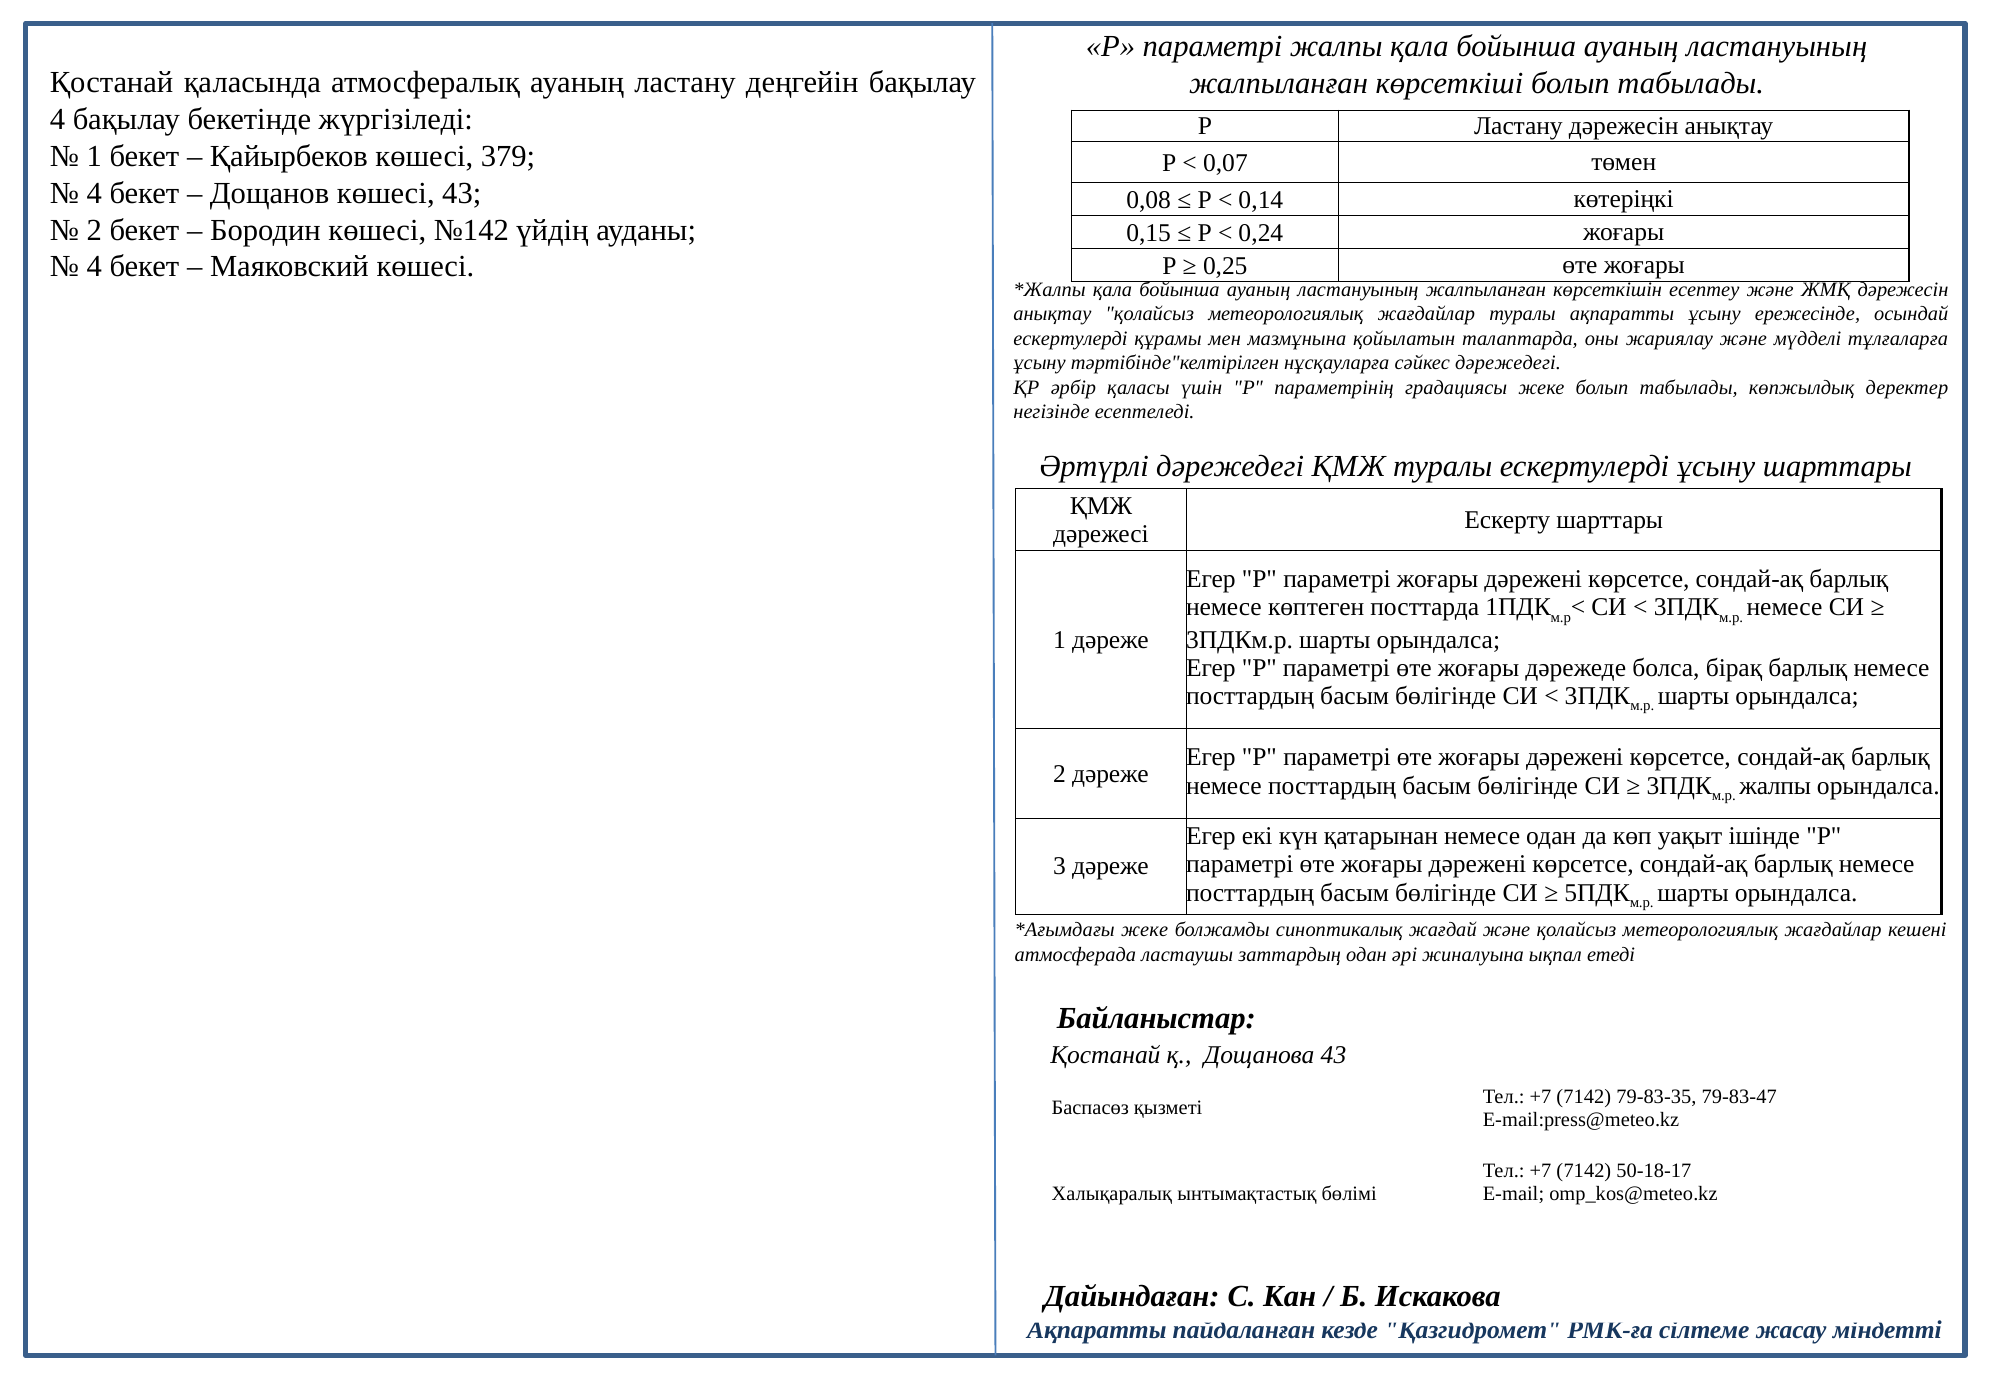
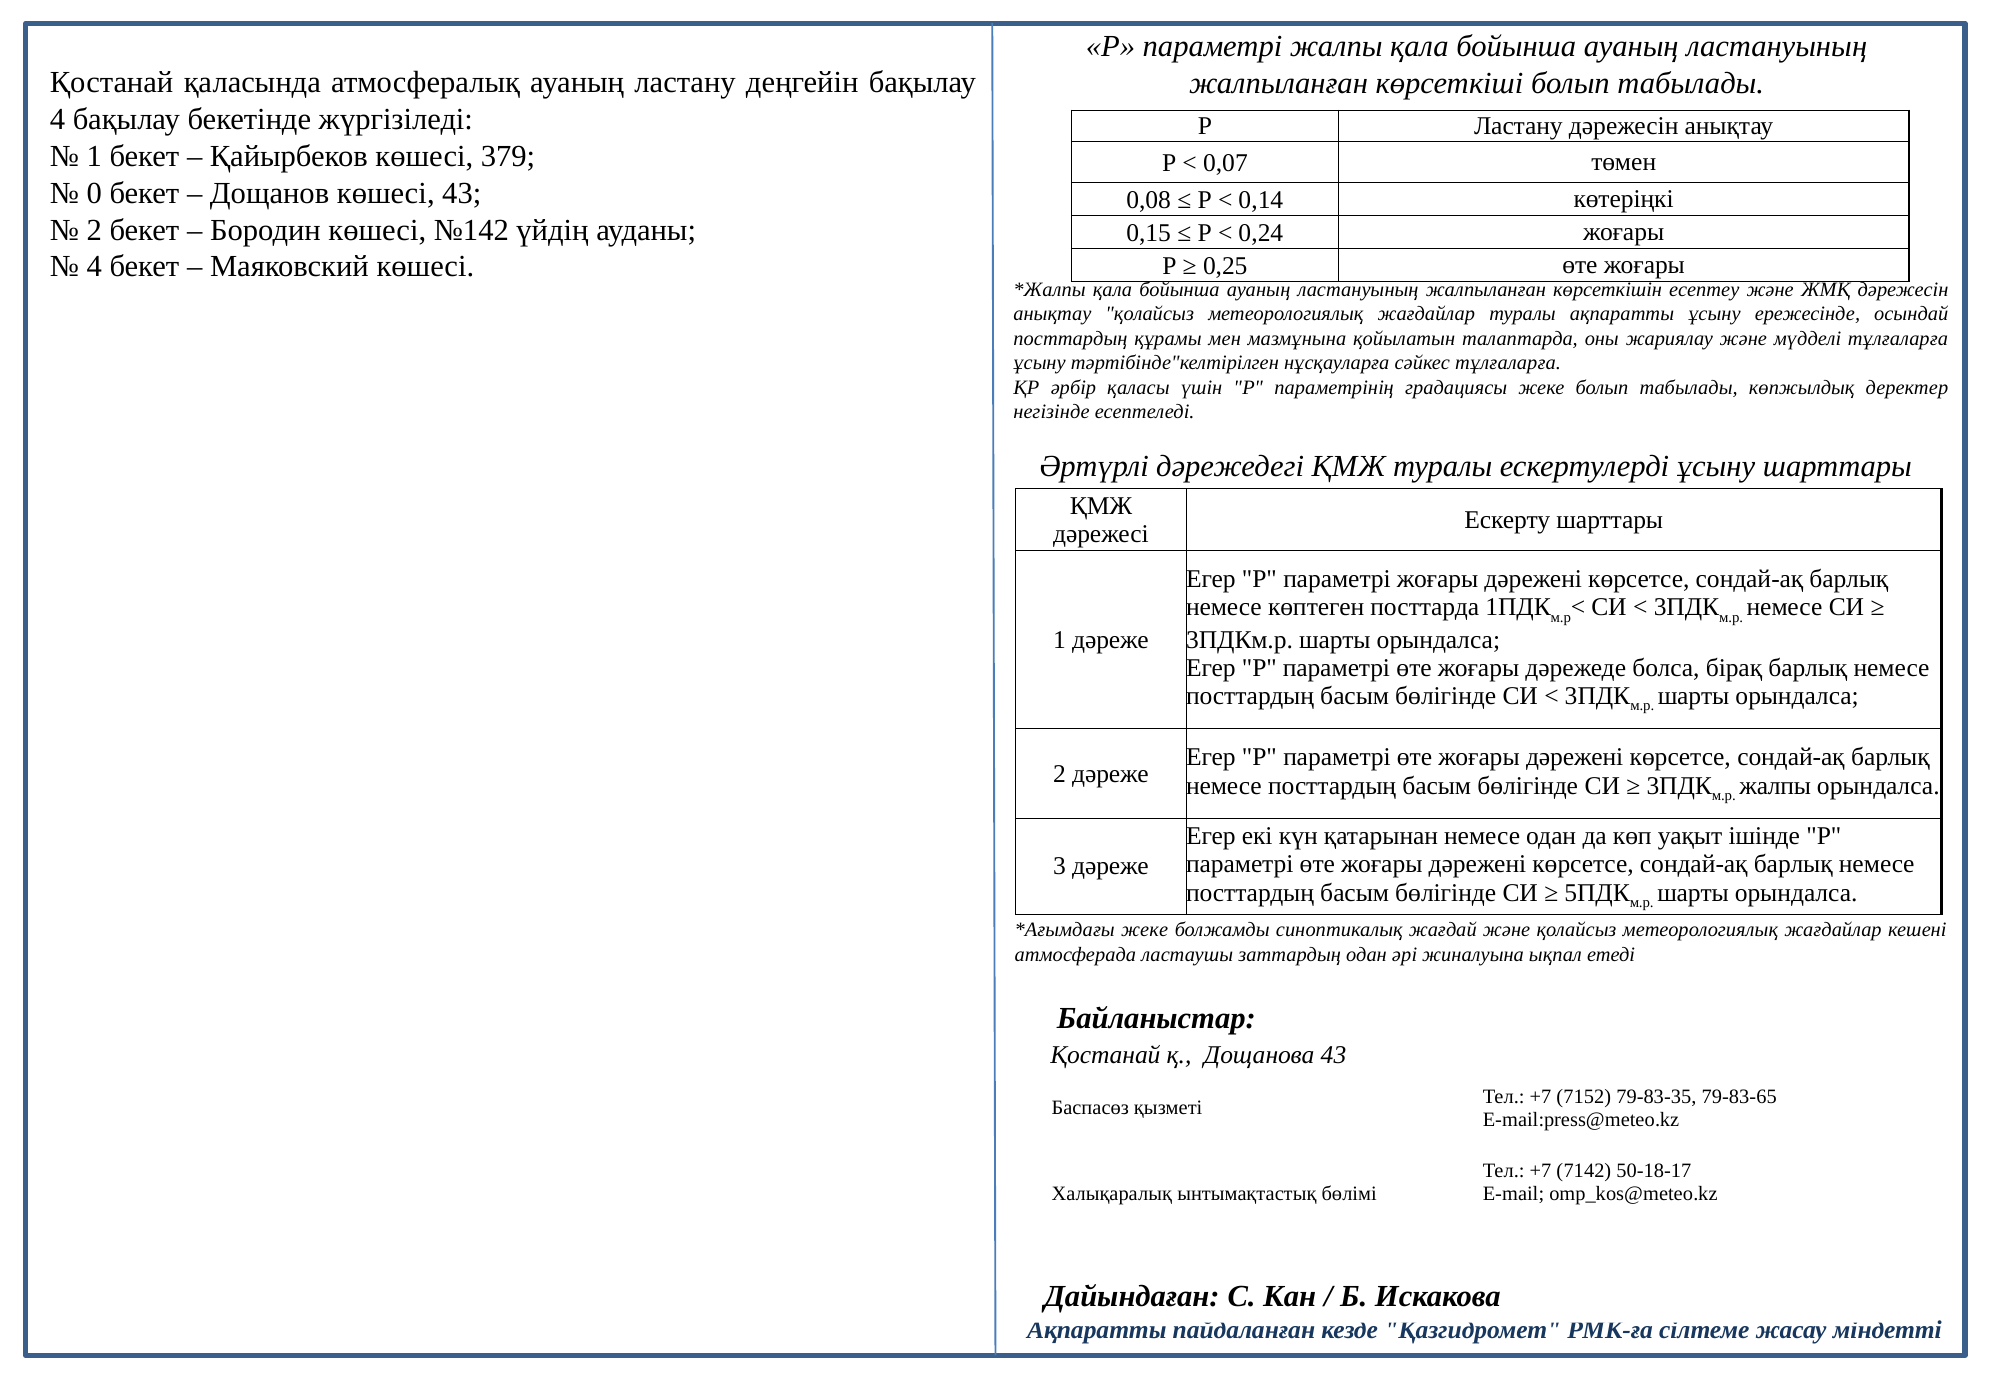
4: 4 -> 0 (94, 193)
ескертулерді: ескертулерді -> посттардың (1070, 338)
сәйкес дәрежедегі: дәрежедегі -> тұлғаларға (1508, 363)
7142: 7142 -> 7152 (1584, 1096)
79-83-47: 79-83-47 -> 79-83-65 (1739, 1096)
